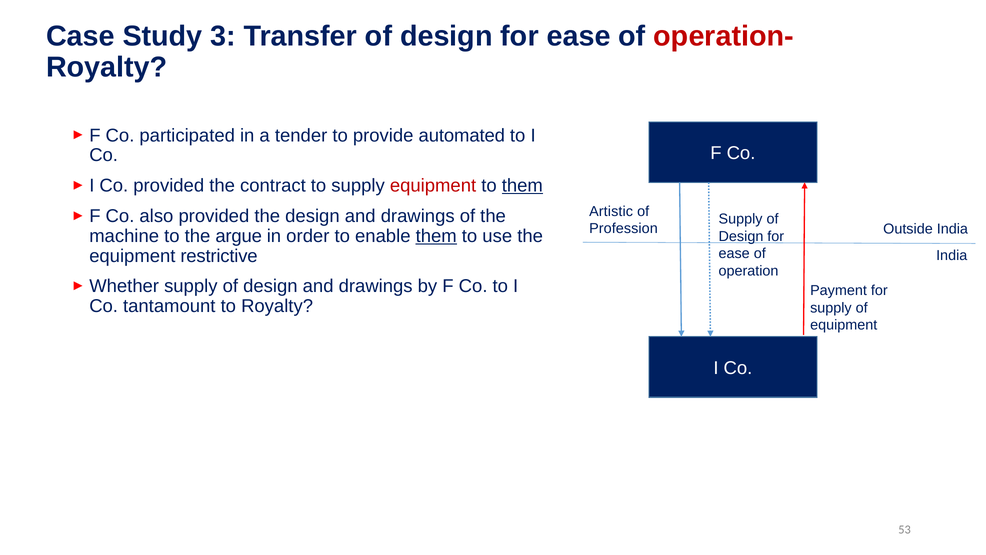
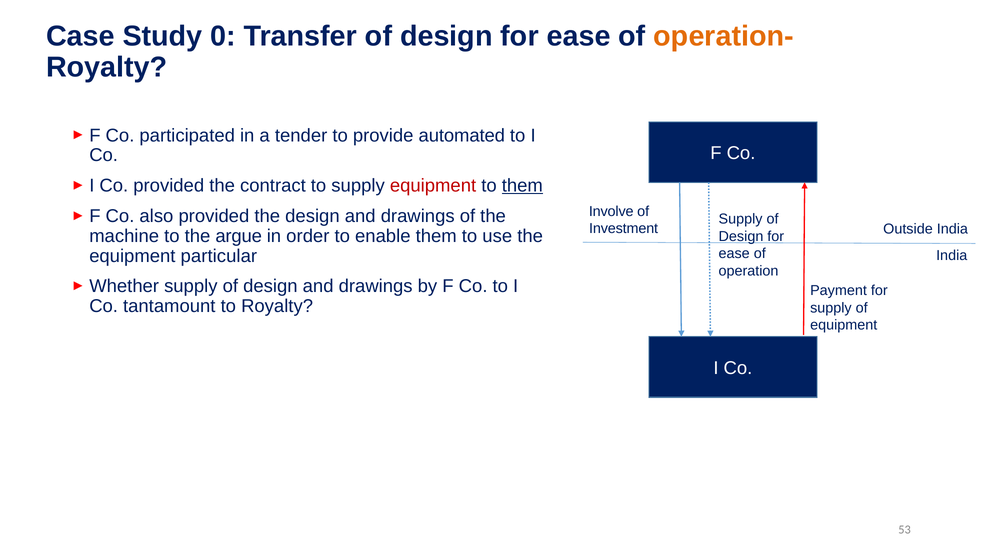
3: 3 -> 0 (223, 36)
operation- colour: red -> orange (724, 36)
Artistic: Artistic -> Involve (611, 211)
Profession: Profession -> Investment (624, 228)
them underline: present -> none (436, 236)
restrictive: restrictive -> particular (219, 256)
